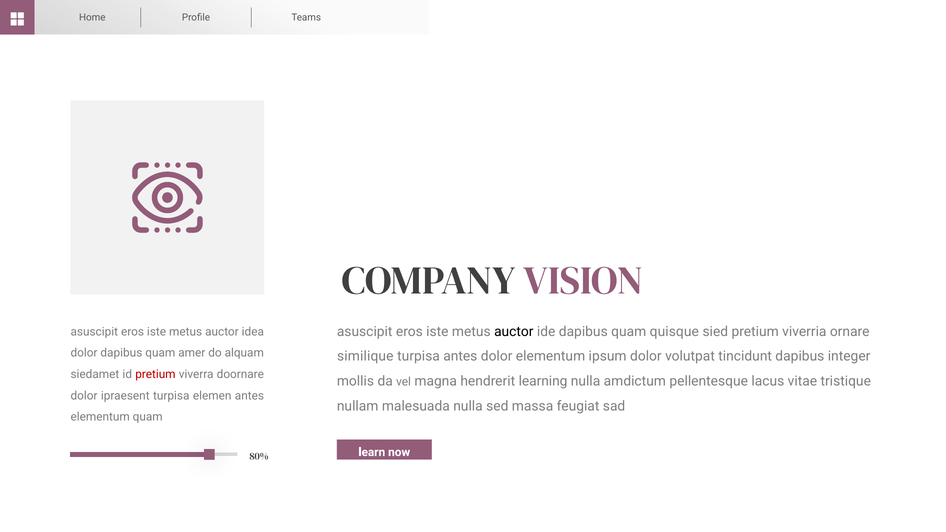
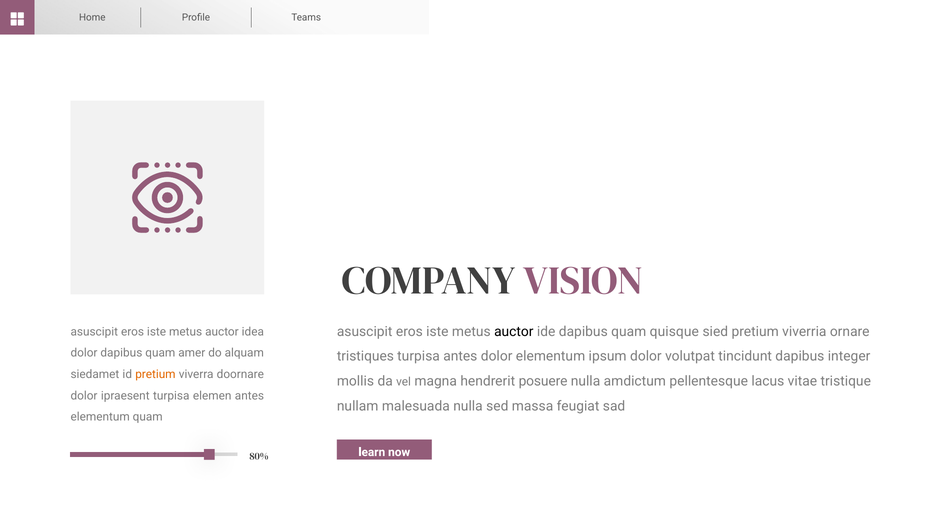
similique: similique -> tristiques (365, 356)
pretium colour: red -> orange (155, 374)
learning: learning -> posuere (543, 381)
